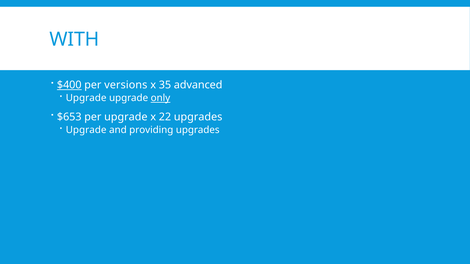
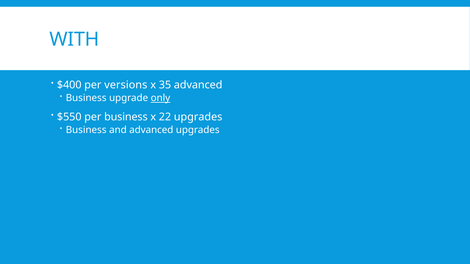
$400 underline: present -> none (69, 85)
Upgrade: Upgrade -> Business (86, 98)
$653: $653 -> $550 (69, 117)
per upgrade: upgrade -> business (126, 117)
Upgrade: Upgrade -> Business (86, 130)
and providing: providing -> advanced (151, 130)
